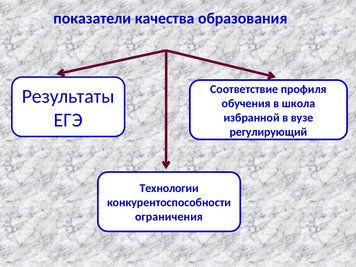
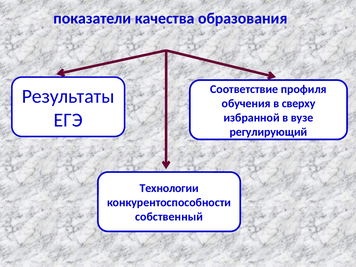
школа: школа -> сверху (299, 103)
ограничения: ограничения -> собственный (169, 217)
